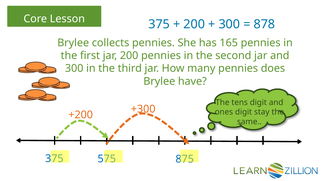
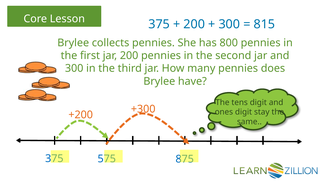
878: 878 -> 815 (264, 24)
165: 165 -> 800 (229, 43)
